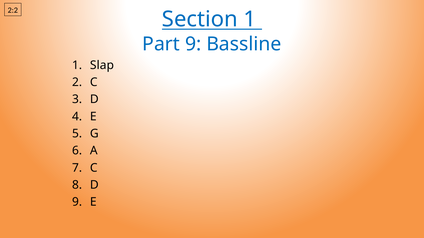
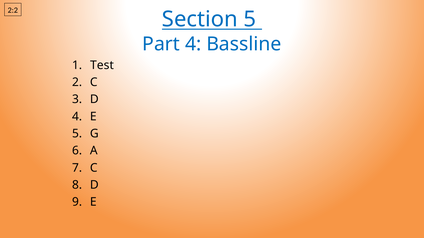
Section 1: 1 -> 5 (250, 19)
Part 9: 9 -> 4 (193, 44)
Slap: Slap -> Test (102, 65)
